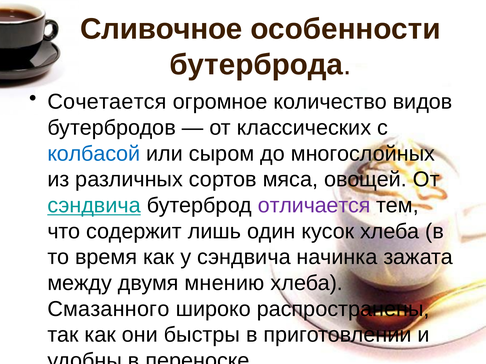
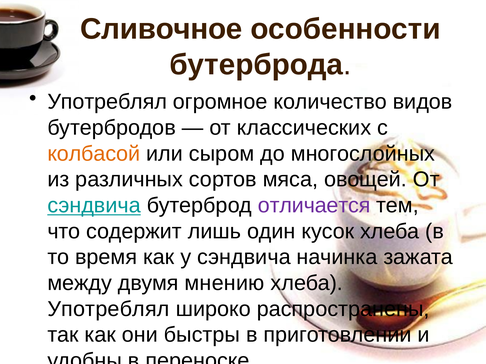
Сочетается: Сочетается -> Употреблял (107, 102)
колбасой colour: blue -> orange (94, 154)
Смазанного: Смазанного -> Употреблял (108, 309)
